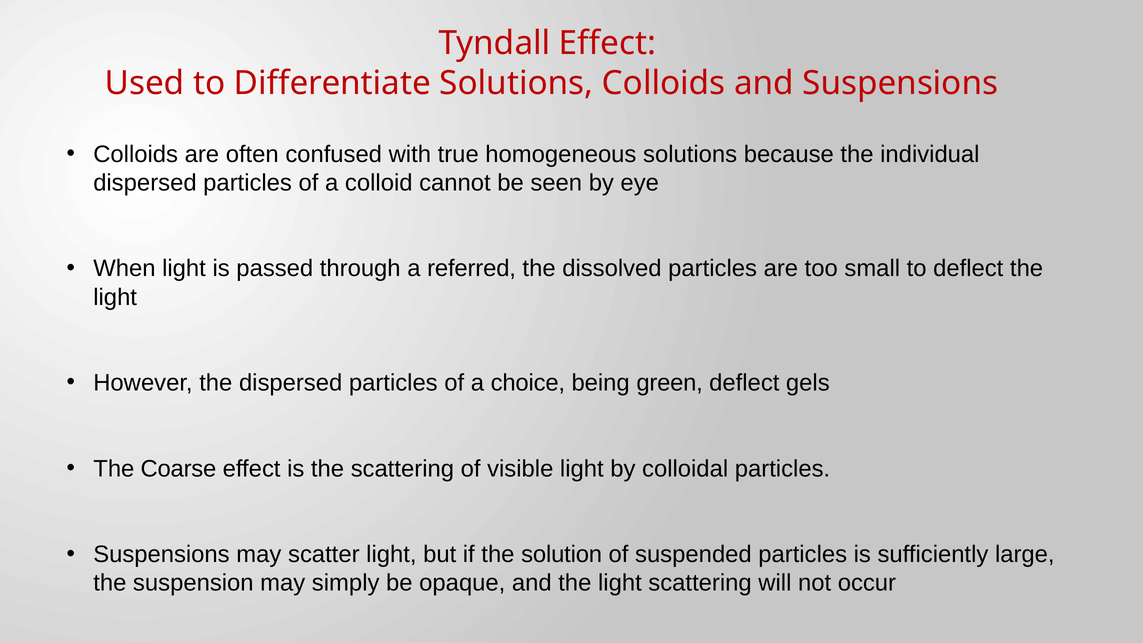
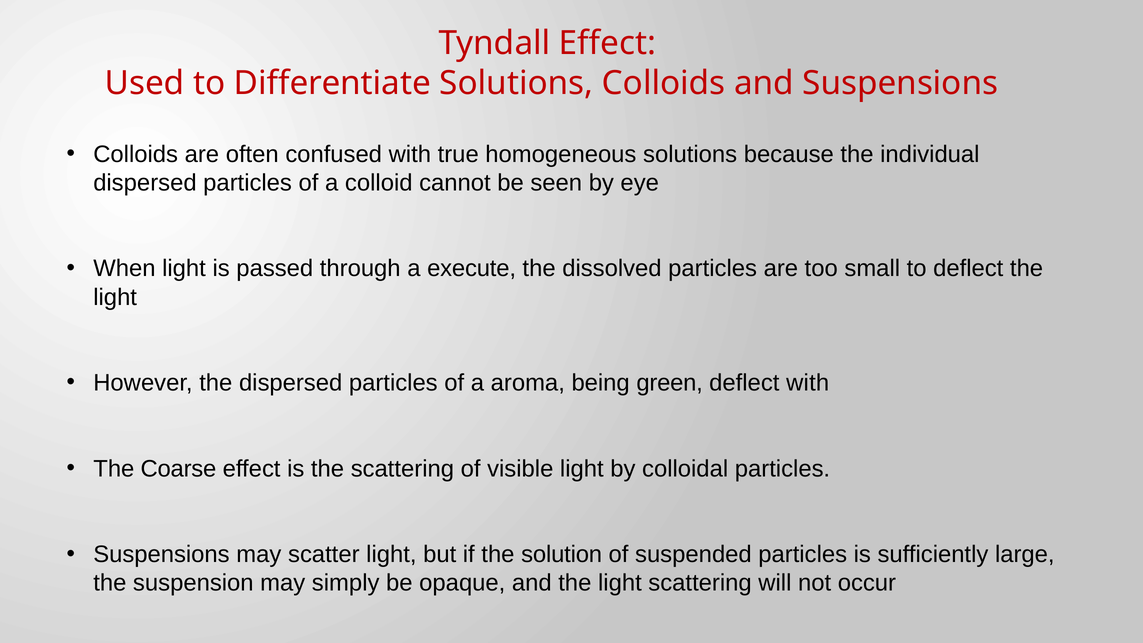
referred: referred -> execute (472, 269)
choice: choice -> aroma (528, 383)
deflect gels: gels -> with (808, 383)
